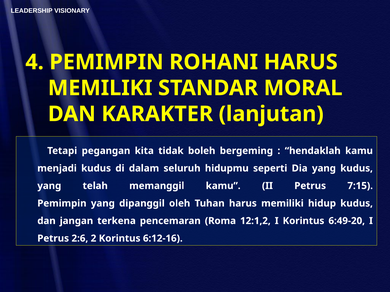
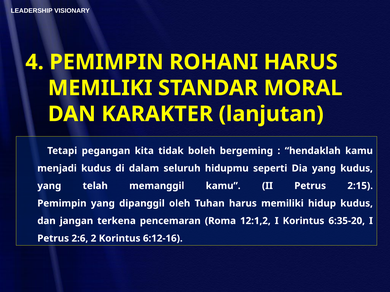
7:15: 7:15 -> 2:15 (360, 186)
6:49-20: 6:49-20 -> 6:35-20 (347, 221)
